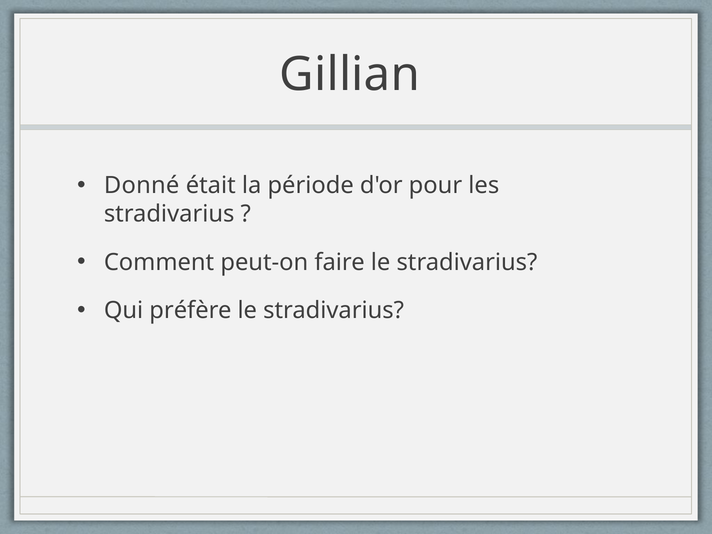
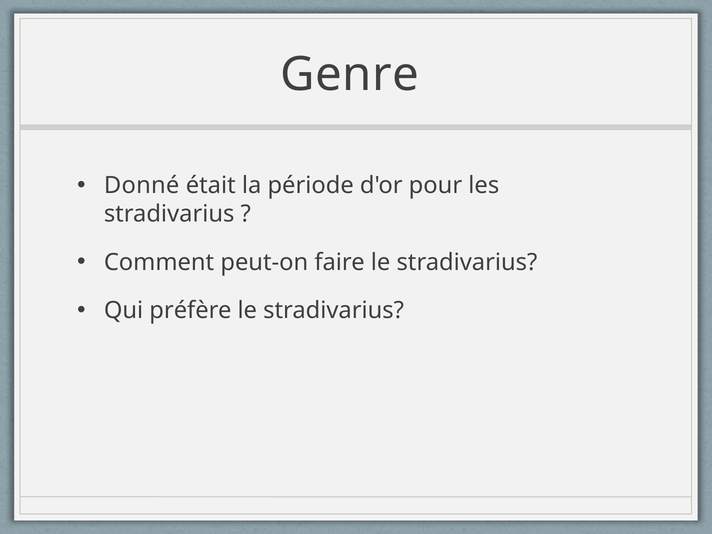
Gillian: Gillian -> Genre (350, 74)
